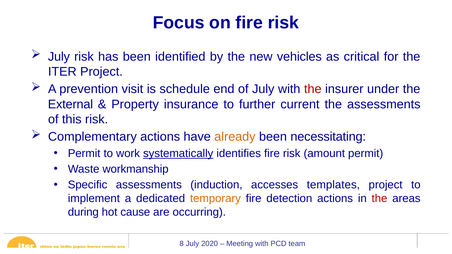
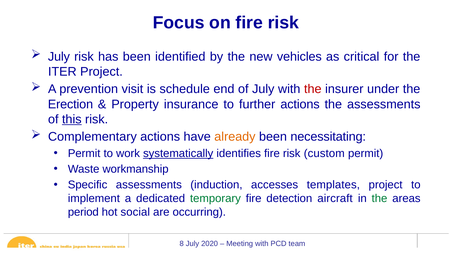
External: External -> Erection (70, 104)
further current: current -> actions (300, 104)
this underline: none -> present (72, 119)
amount: amount -> custom (324, 153)
temporary colour: orange -> green (215, 199)
detection actions: actions -> aircraft (335, 199)
the colour: red -> green (379, 199)
during: during -> period (83, 212)
cause: cause -> social (135, 212)
